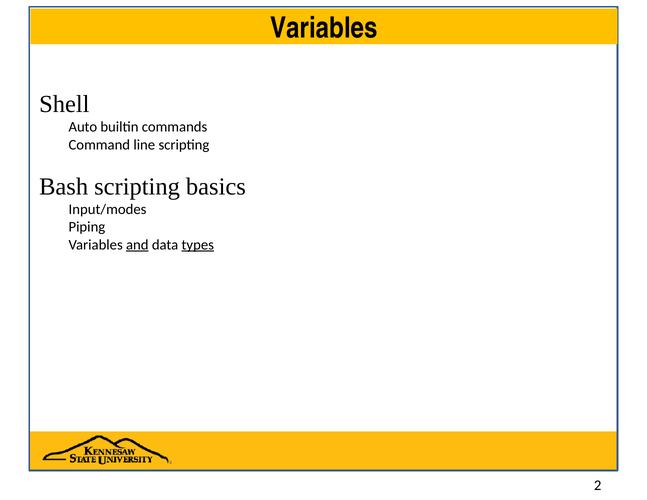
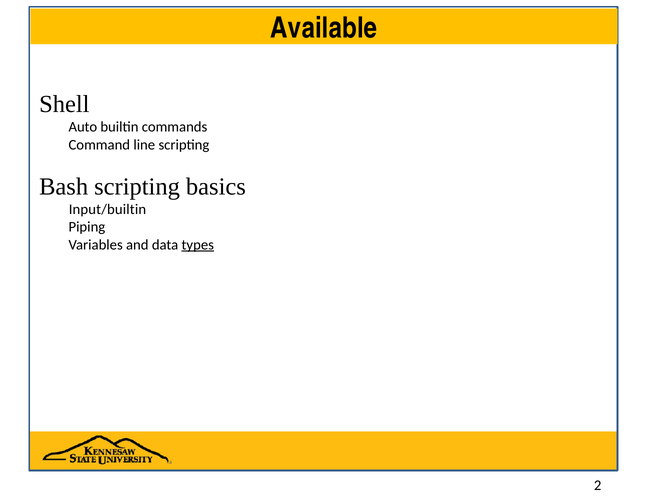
Variables: Variables -> Available (324, 28)
Input/modes: Input/modes -> Input/builtin (107, 209)
and underline: present -> none (137, 245)
